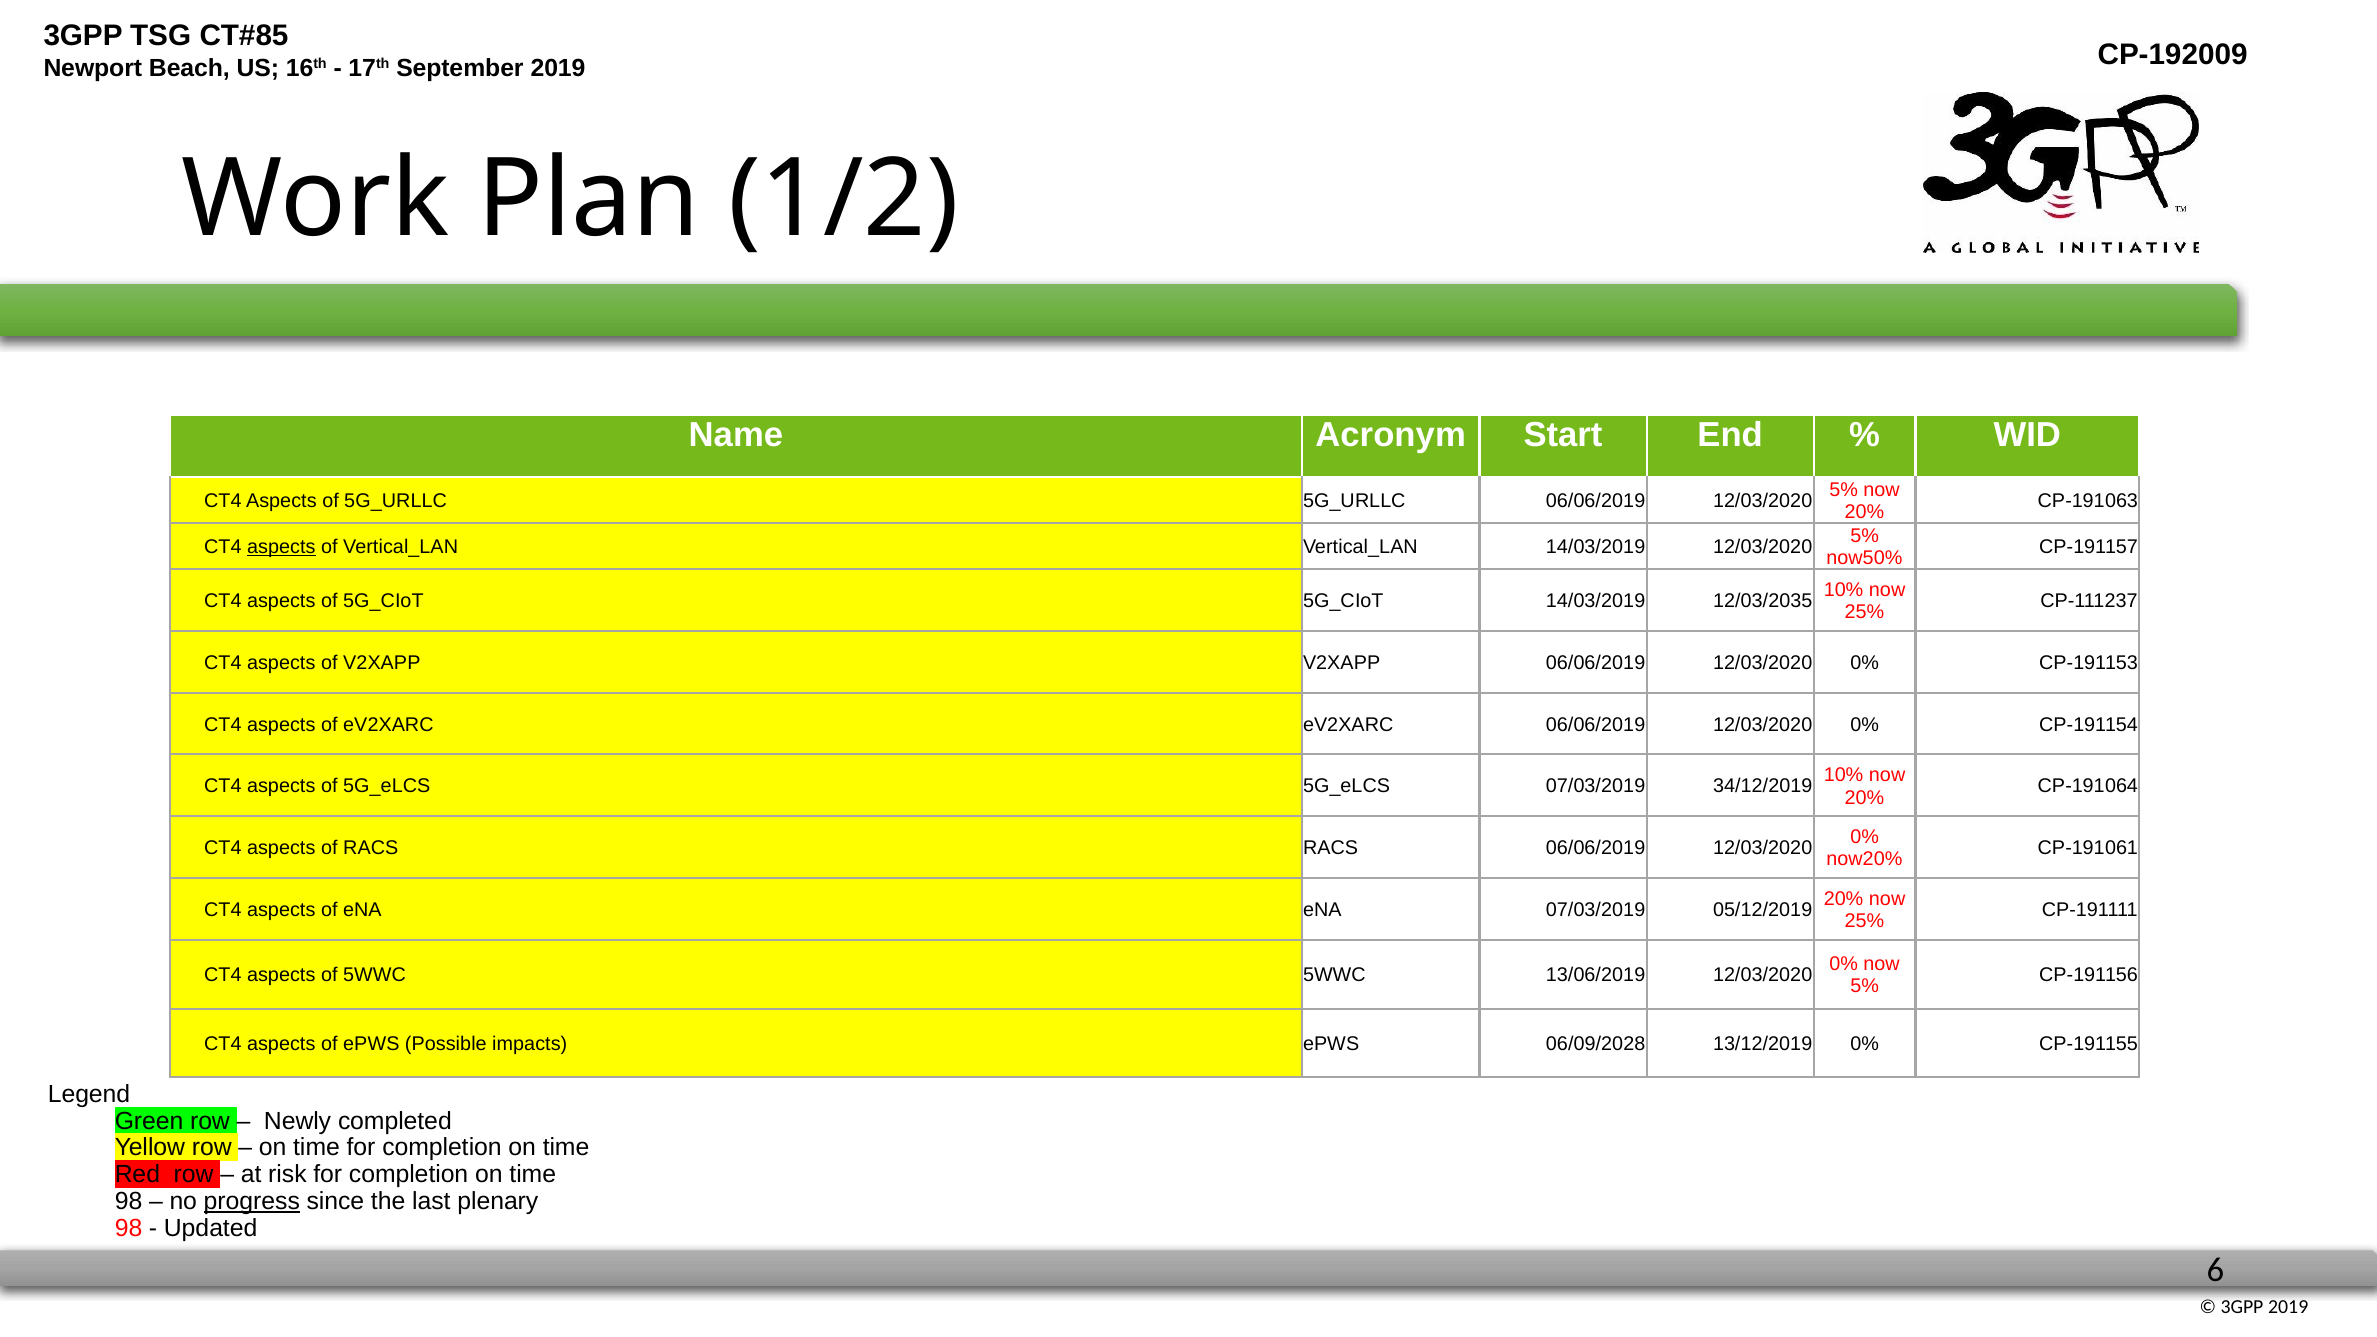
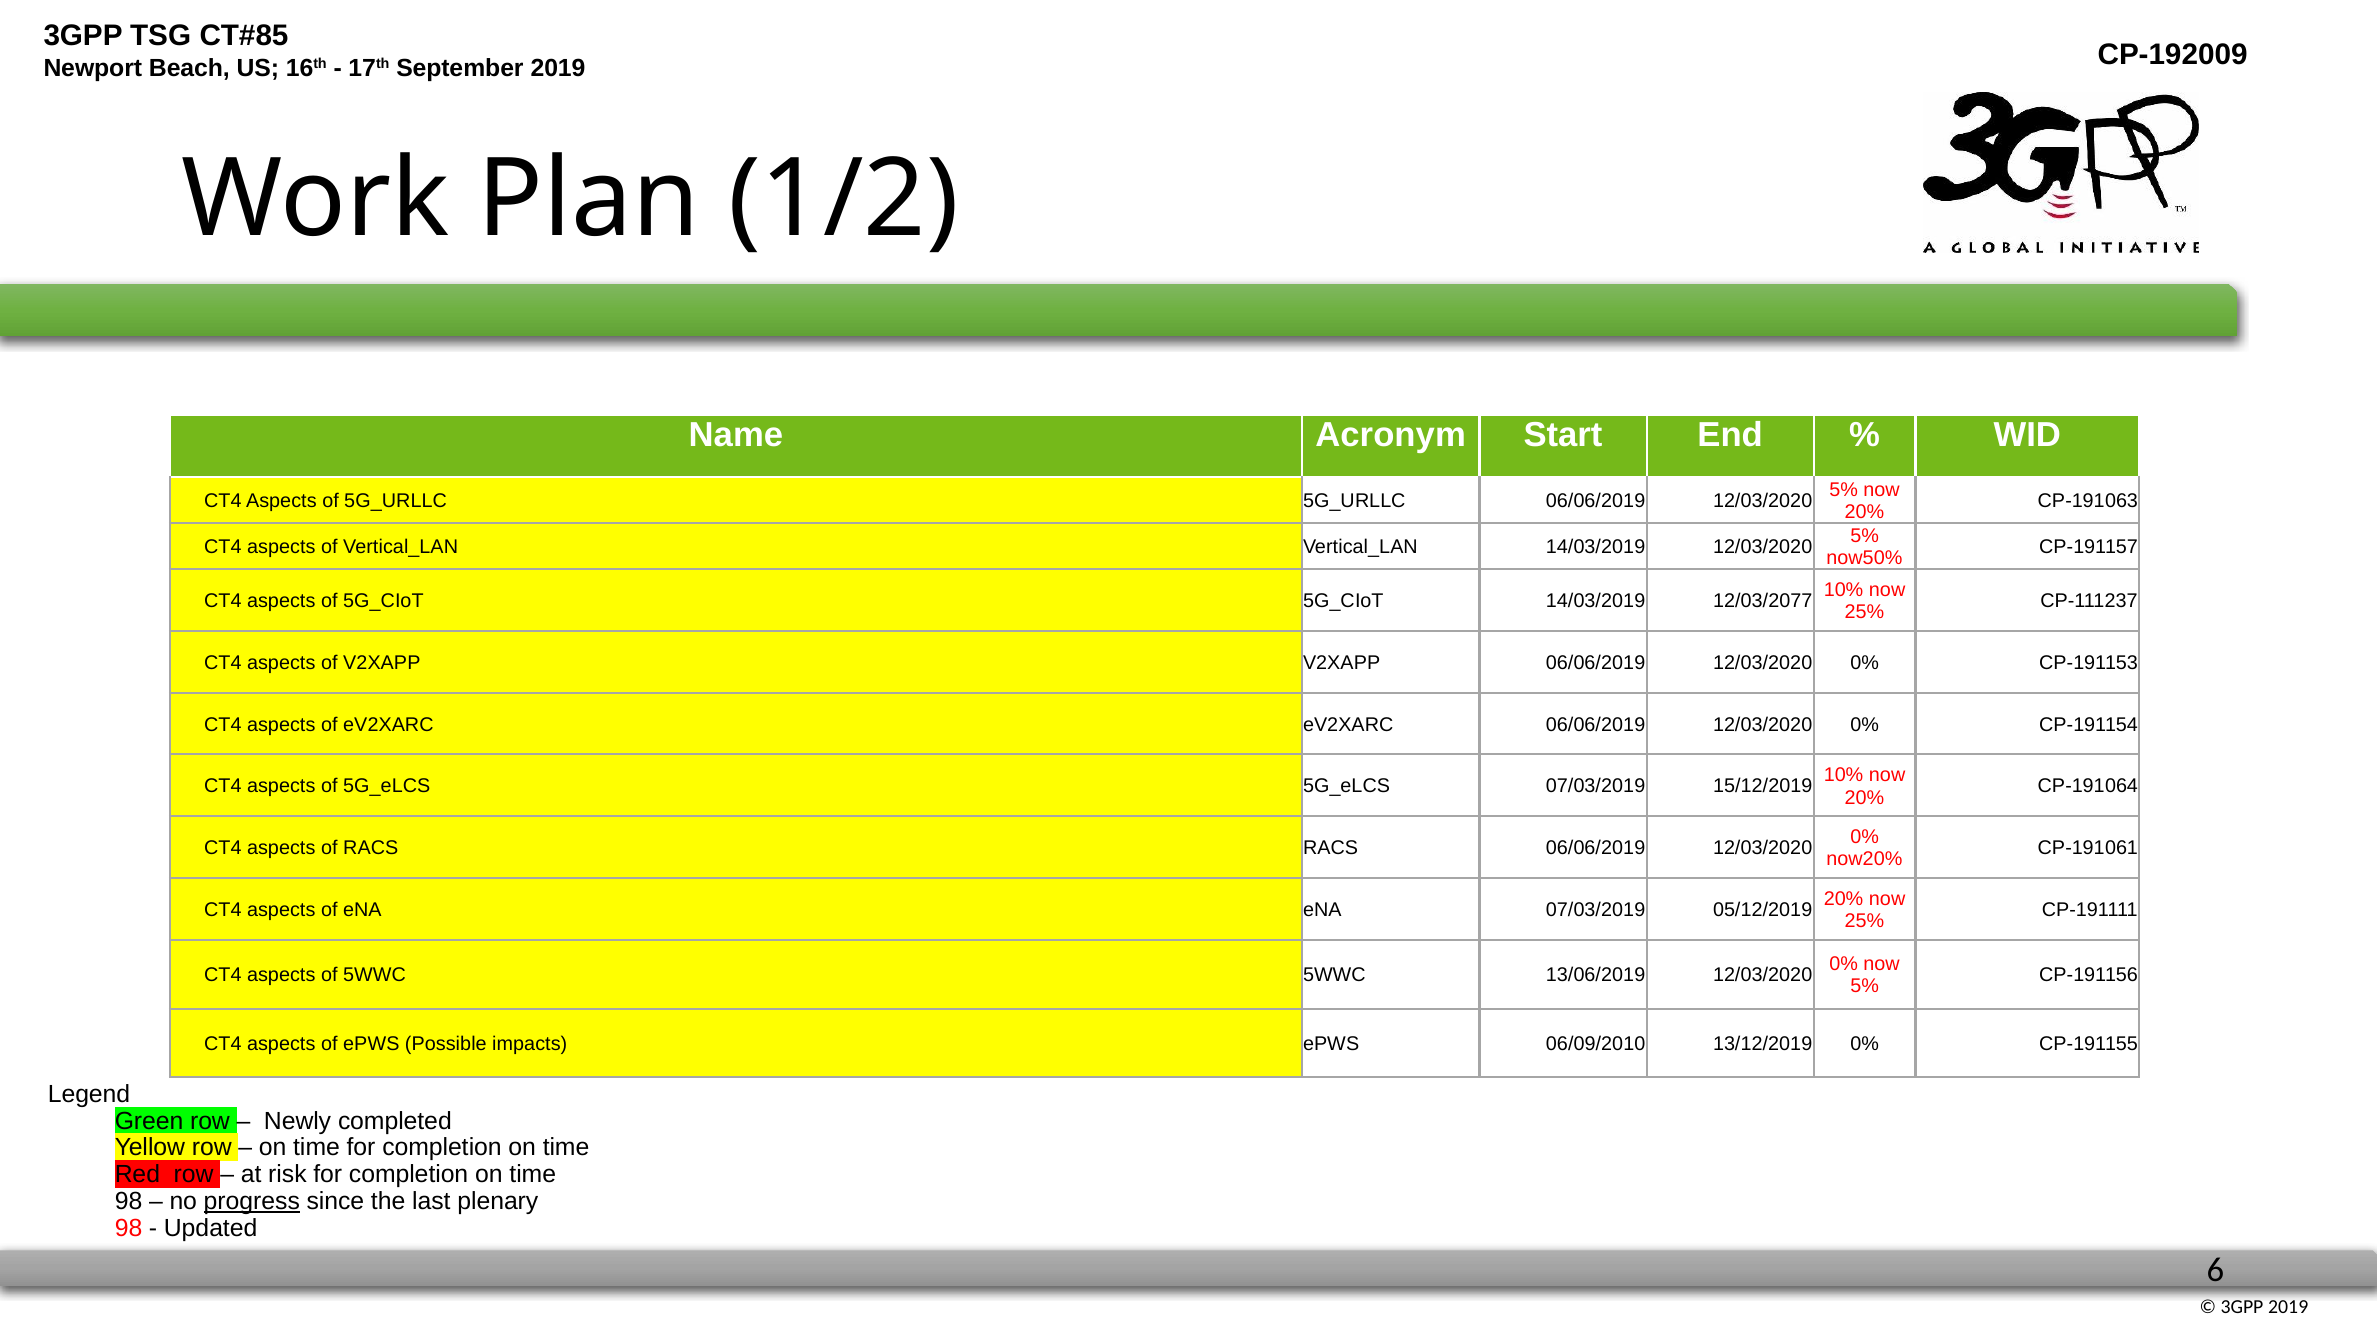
aspects underline: present -> none (281, 547)
12/03/2035: 12/03/2035 -> 12/03/2077 (1763, 601)
34/12/2019: 34/12/2019 -> 15/12/2019 (1763, 786)
06/09/2028: 06/09/2028 -> 06/09/2010 (1596, 1044)
